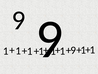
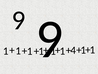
1 9: 9 -> 4 (73, 50)
